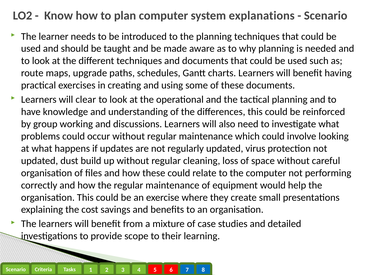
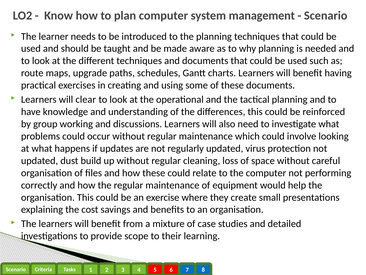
explanations: explanations -> management (262, 16)
